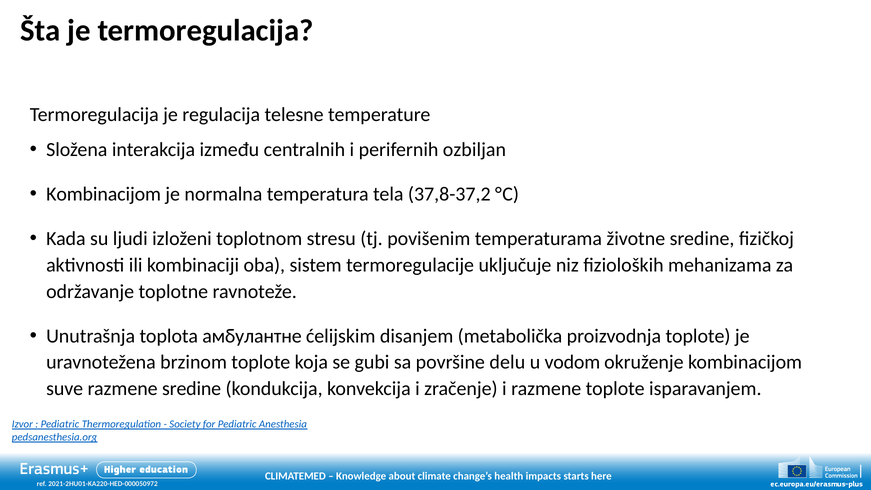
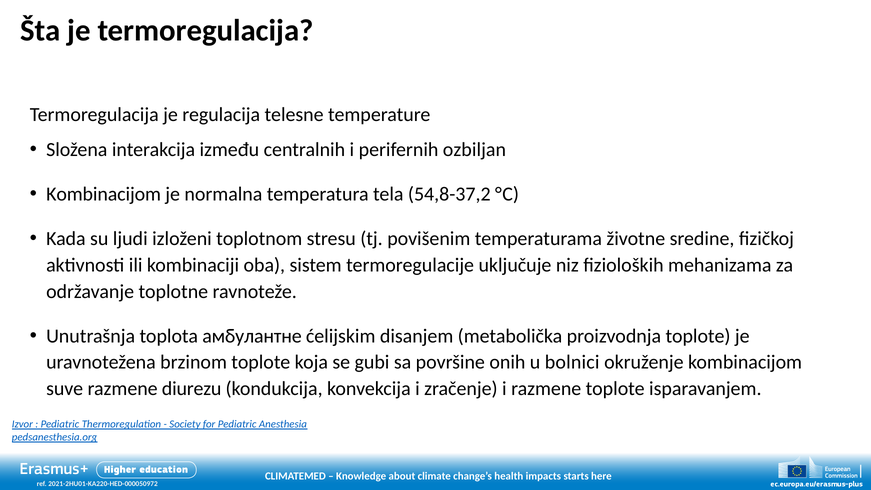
37,8-37,2: 37,8-37,2 -> 54,8-37,2 (449, 194)
delu: delu -> onih (507, 362)
vodom: vodom -> bolnici (572, 362)
razmene sredine: sredine -> diurezu (192, 389)
